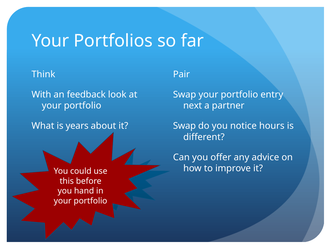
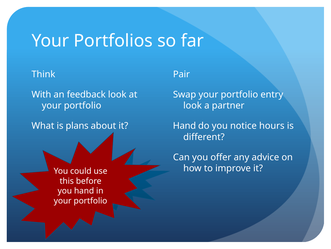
next: next -> look (193, 105)
years: years -> plans (77, 126)
Swap: Swap -> Hand (184, 126)
